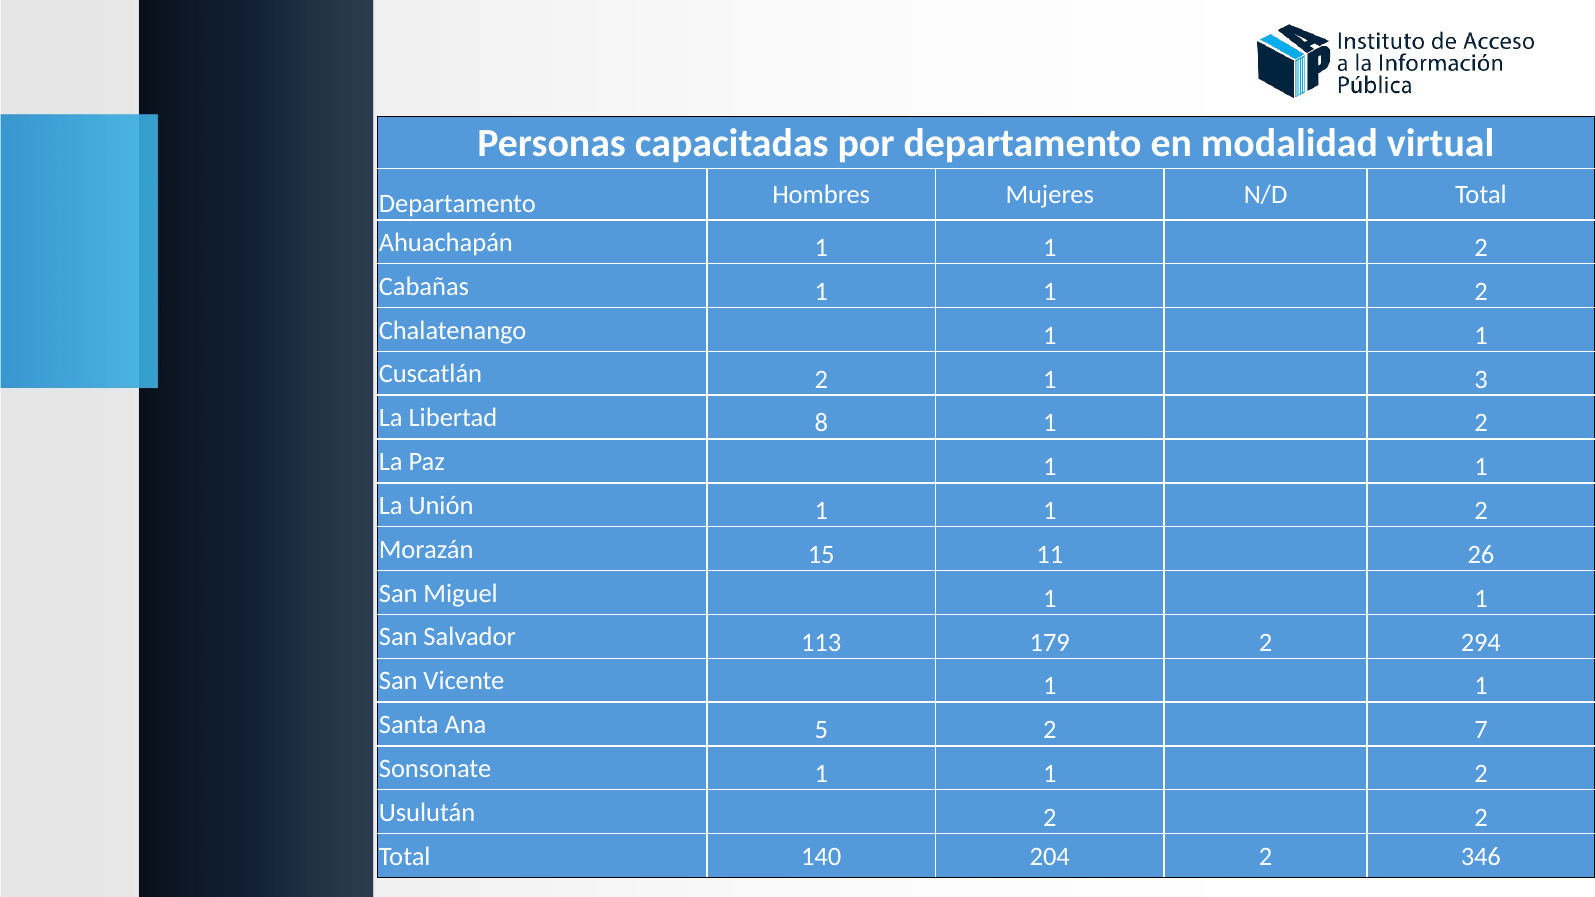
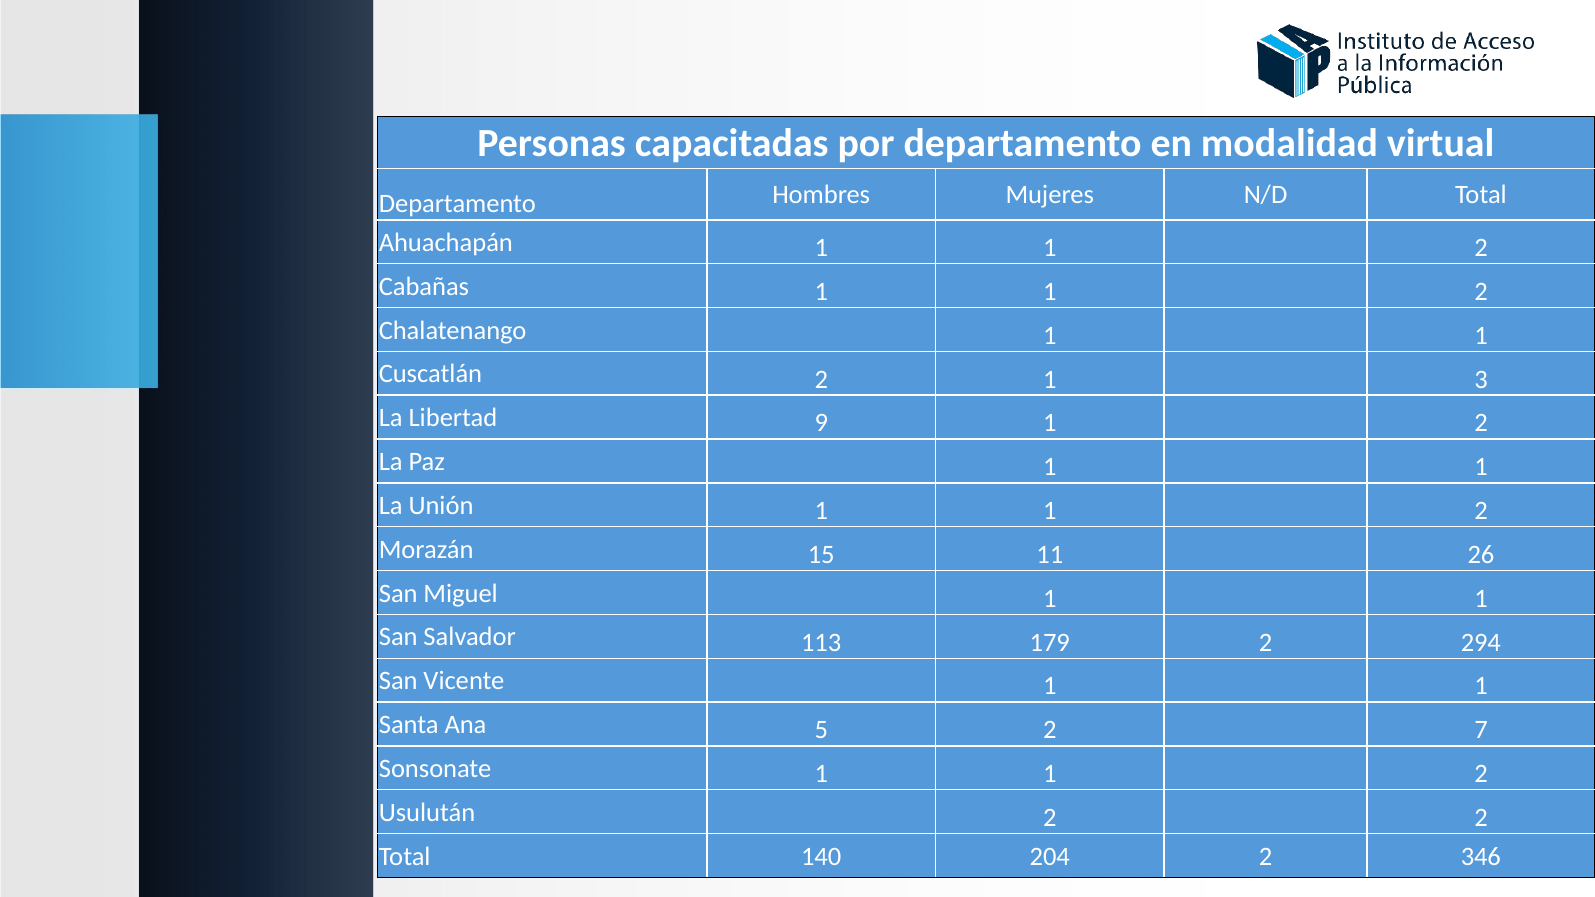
8: 8 -> 9 (821, 423)
